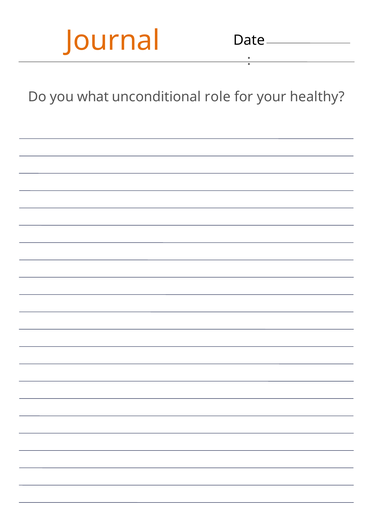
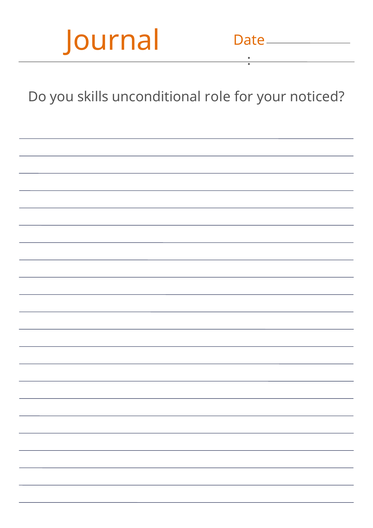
Date colour: black -> orange (249, 40)
what: what -> skills (93, 97)
healthy: healthy -> noticed (317, 97)
